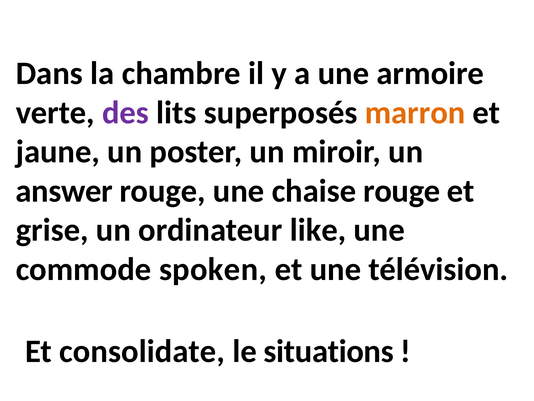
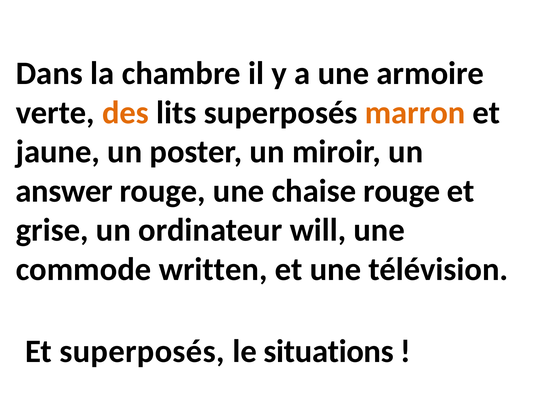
des colour: purple -> orange (125, 112)
like: like -> will (318, 230)
spoken: spoken -> written (213, 269)
Et consolidate: consolidate -> superposés (142, 351)
